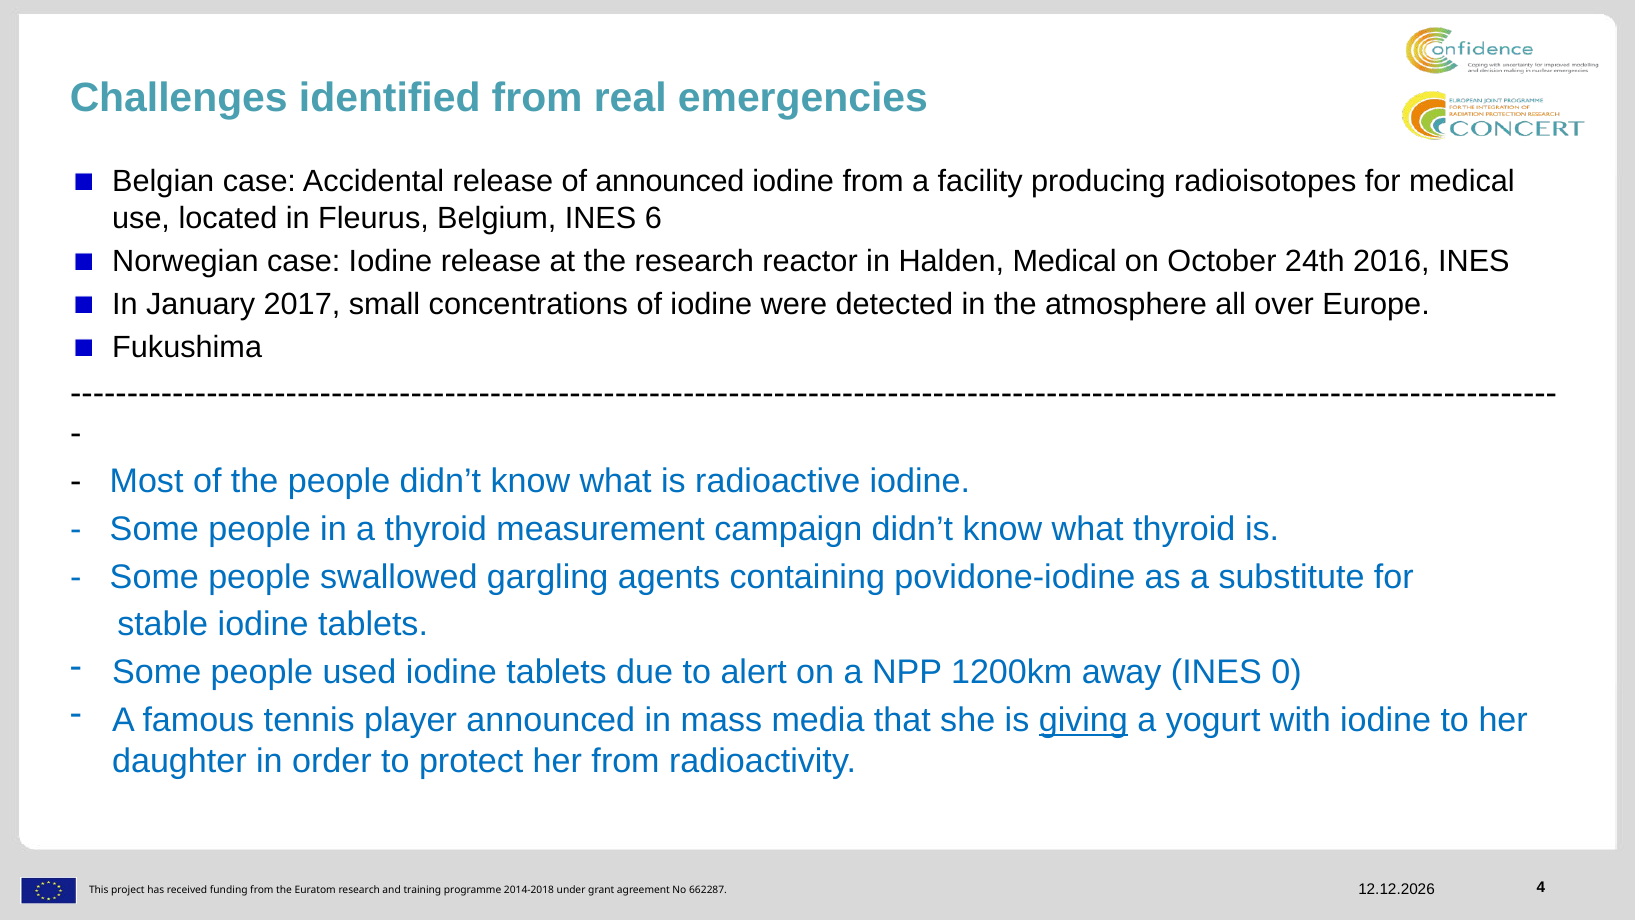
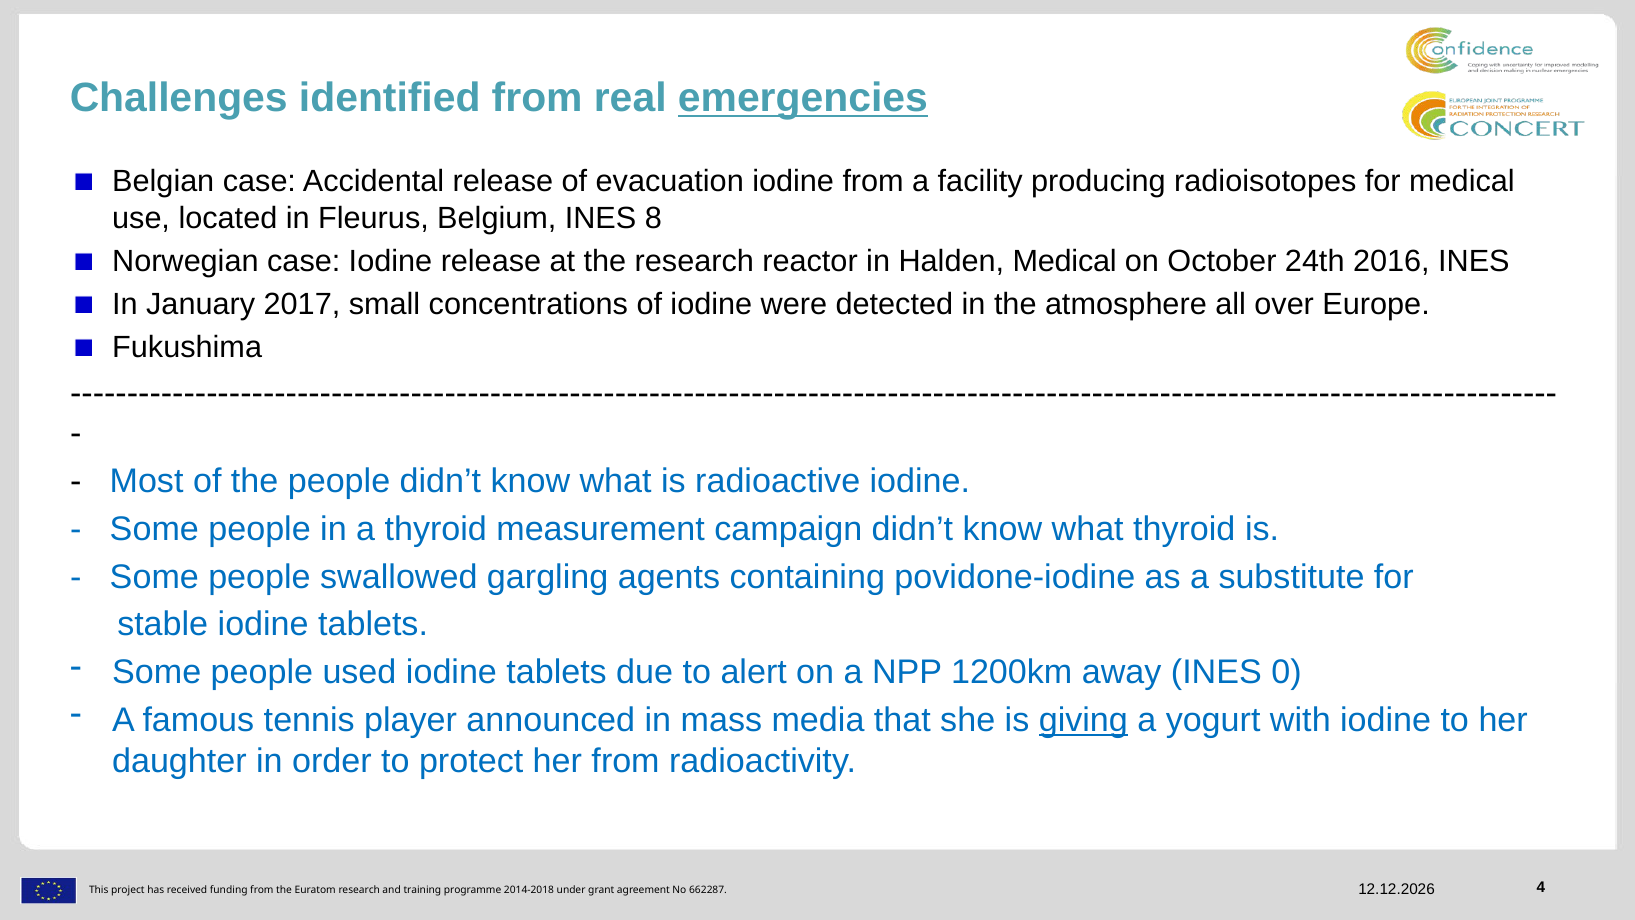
emergencies underline: none -> present (803, 98)
of announced: announced -> evacuation (670, 181)
6: 6 -> 8 (653, 218)
